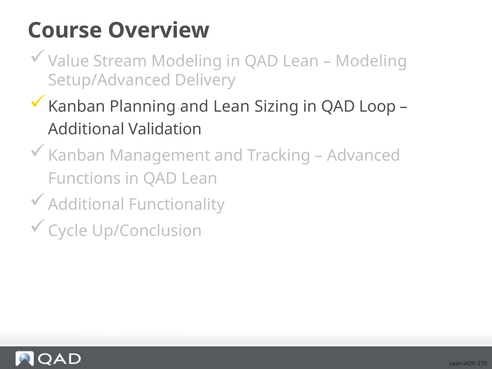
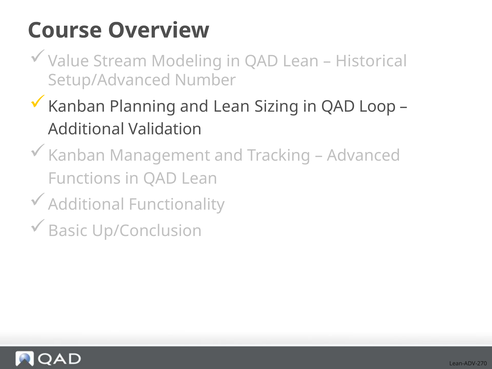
Modeling: Modeling -> Historical (371, 61)
Delivery: Delivery -> Number (205, 80)
Cycle: Cycle -> Basic (68, 231)
